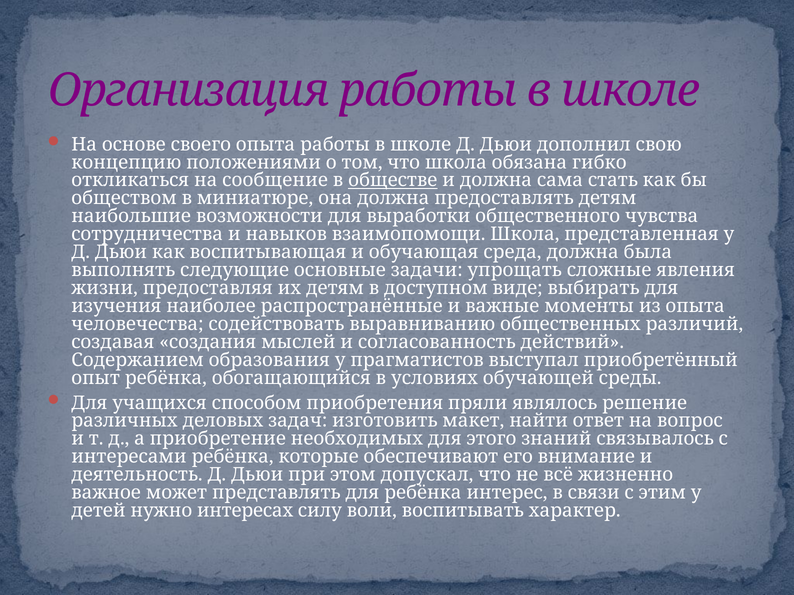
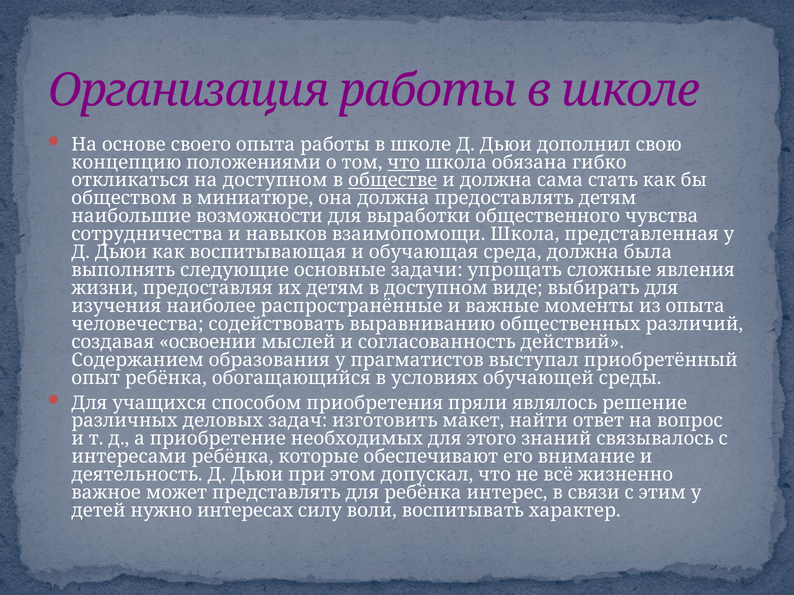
что underline: none -> present (404, 162)
на сообщение: сообщение -> доступном (275, 180)
создания: создания -> освоении (208, 343)
